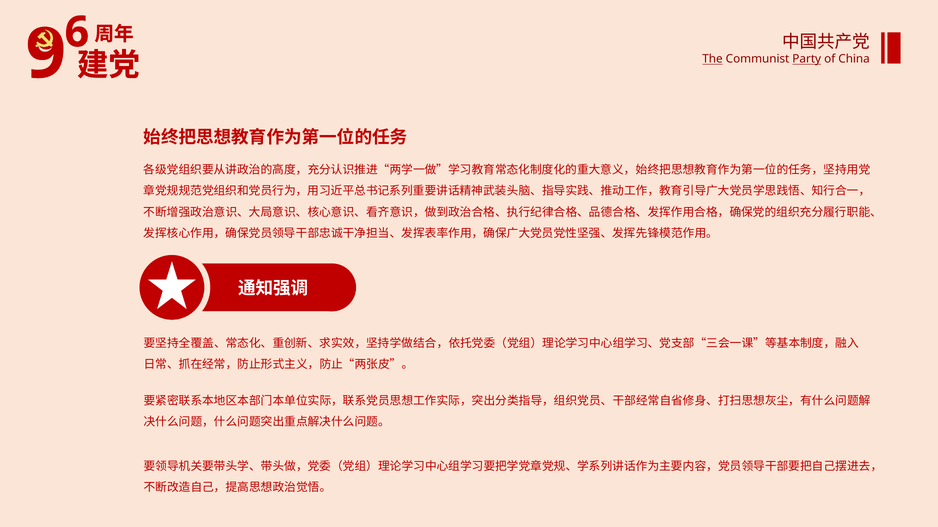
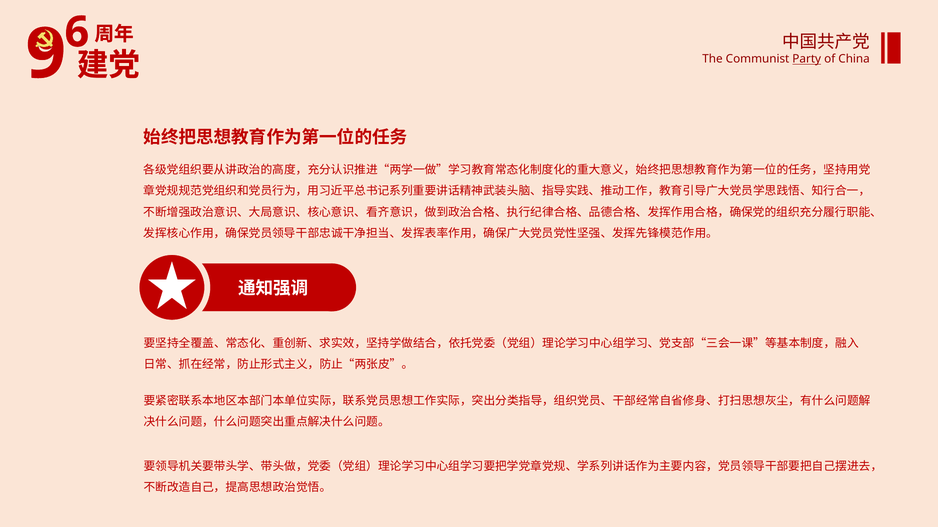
The underline: present -> none (713, 59)
